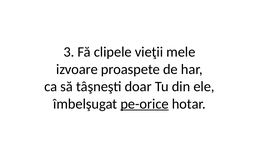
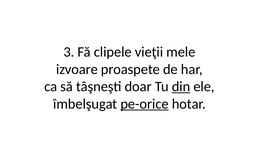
din underline: none -> present (181, 86)
